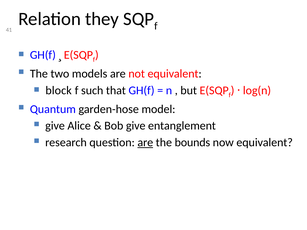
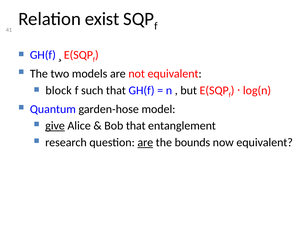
they: they -> exist (102, 19)
give underline: none -> present (55, 126)
Bob give: give -> that (136, 126)
